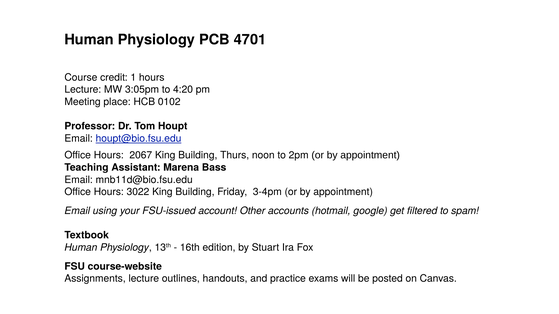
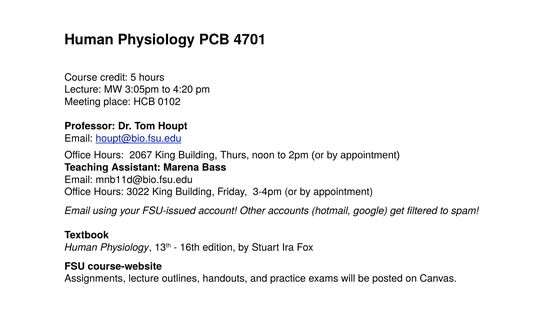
1: 1 -> 5 (133, 77)
